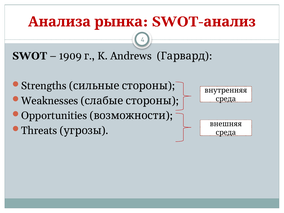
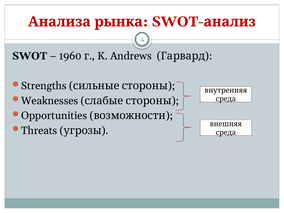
1909: 1909 -> 1960 (70, 56)
